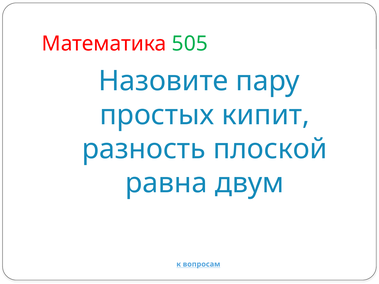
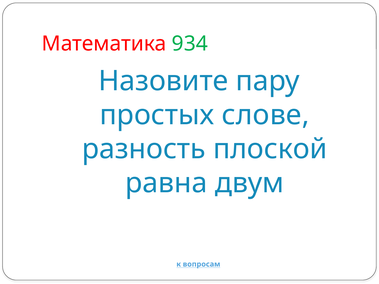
505: 505 -> 934 (190, 44)
кипит: кипит -> слове (266, 115)
